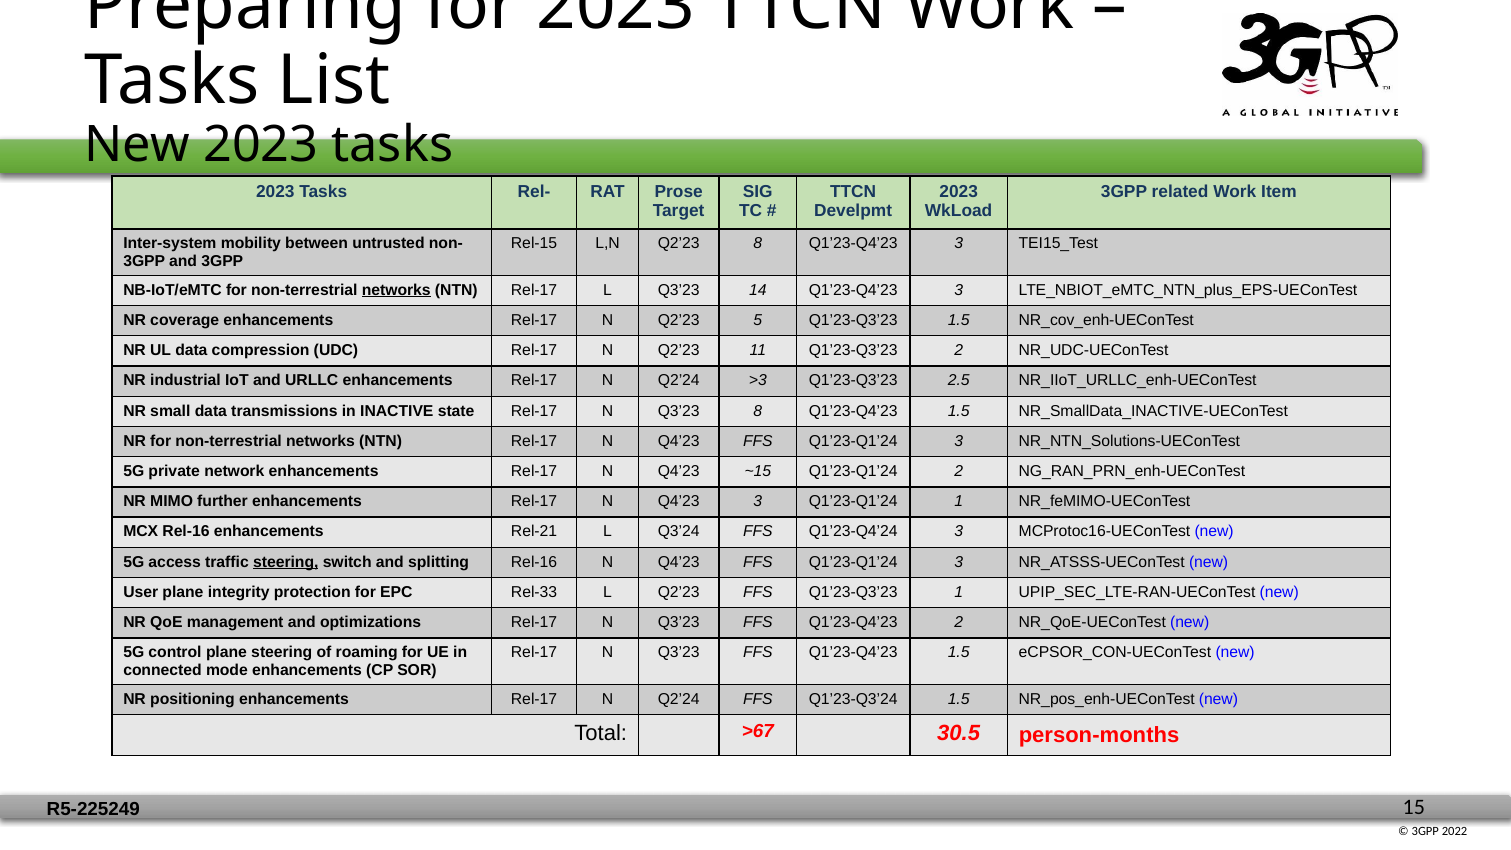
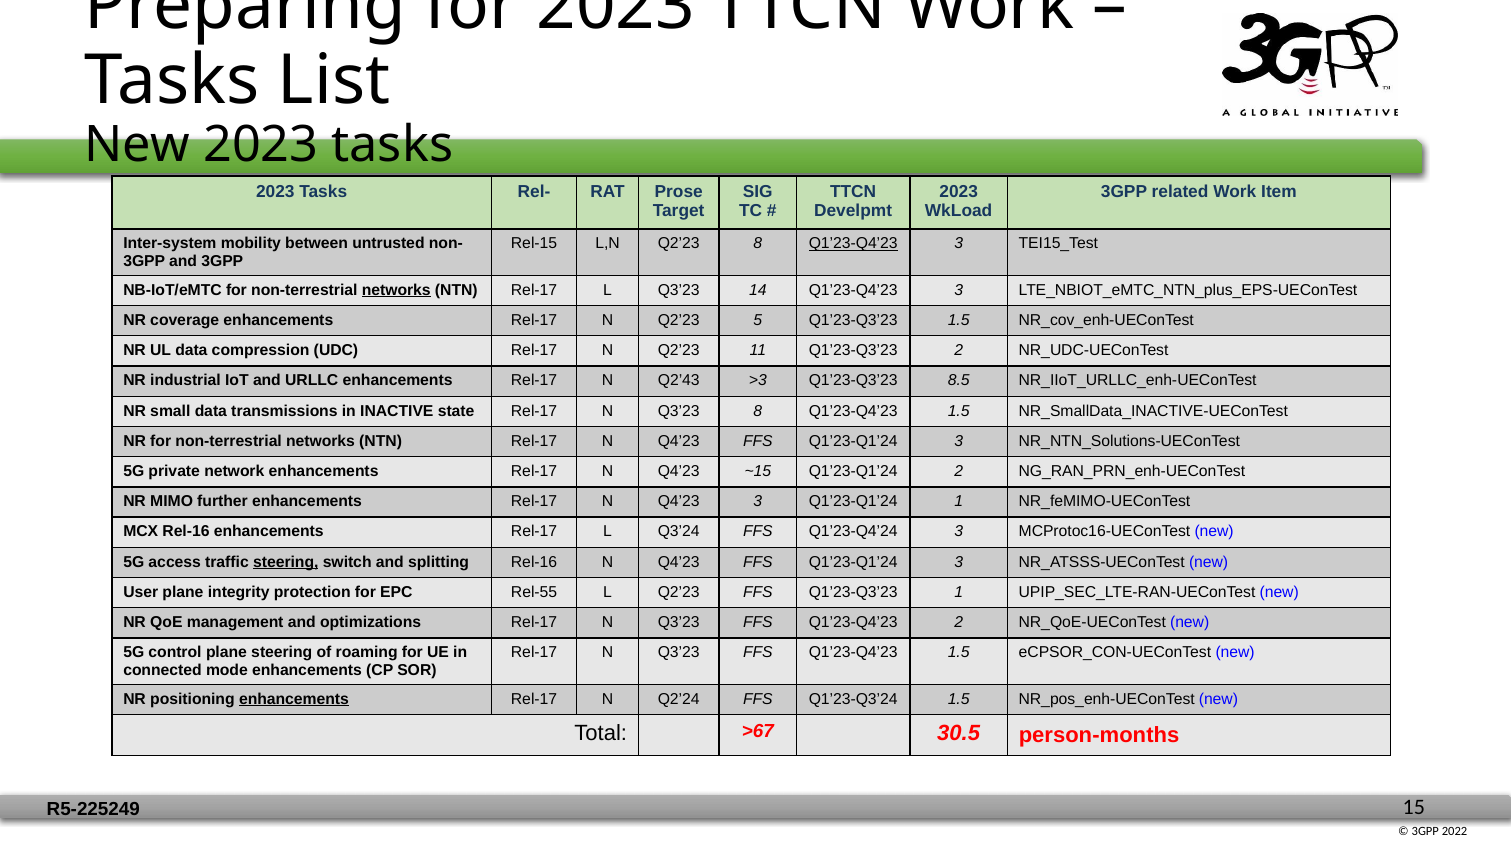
Q1’23-Q4’23 underline: none -> present (853, 244)
Q2’24: Q2’24 -> Q2’43 (679, 381)
2.5: 2.5 -> 8.5 (959, 381)
Rel-16 enhancements Rel-21: Rel-21 -> Rel-17 (534, 532)
Rel-33: Rel-33 -> Rel-55 (534, 592)
enhancements underline: none -> present (294, 699)
